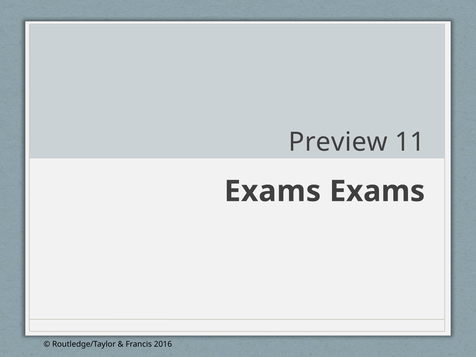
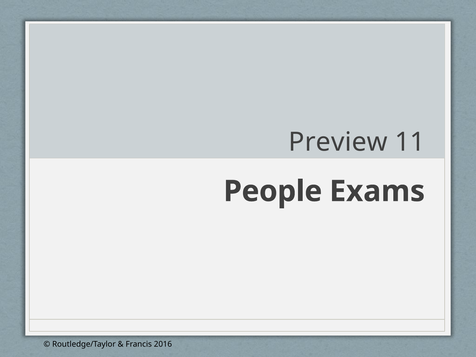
Exams: Exams -> People (273, 191)
